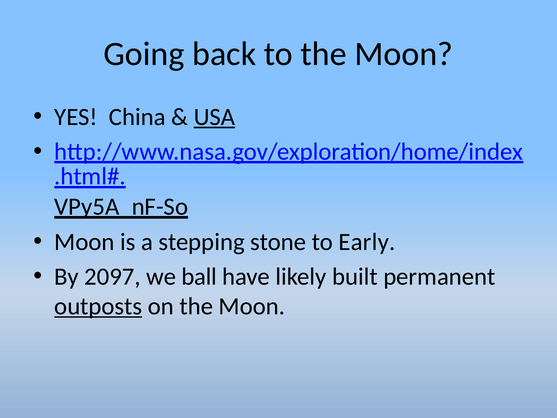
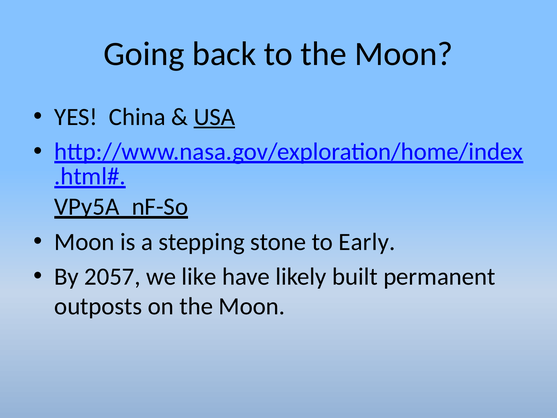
2097: 2097 -> 2057 (112, 276)
ball: ball -> like (199, 276)
outposts underline: present -> none (98, 306)
